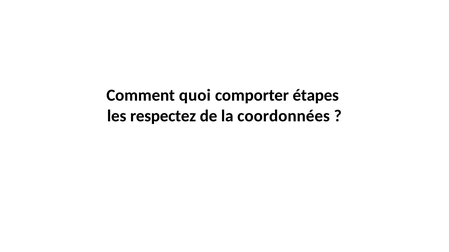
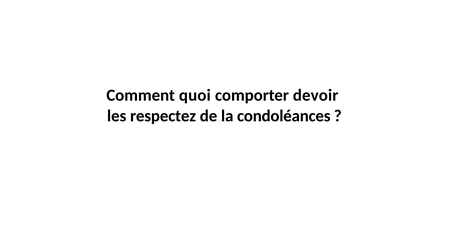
étapes: étapes -> devoir (316, 96)
coordonnées: coordonnées -> condoléances (284, 116)
